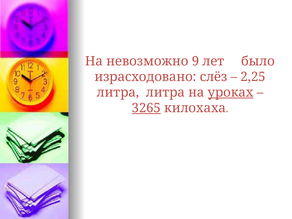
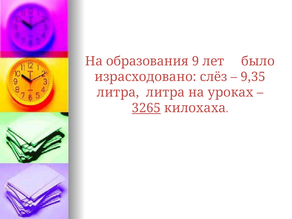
невозможно: невозможно -> образования (147, 61)
2,25: 2,25 -> 9,35 (253, 77)
уроках underline: present -> none (231, 92)
